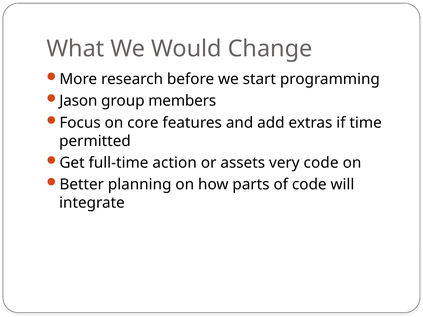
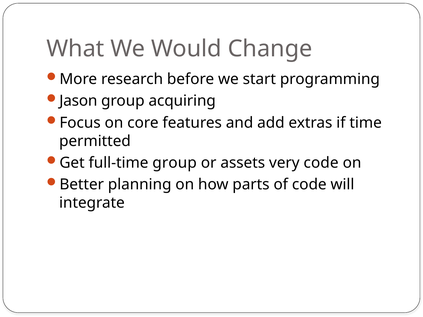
members: members -> acquiring (182, 101)
full-time action: action -> group (175, 163)
